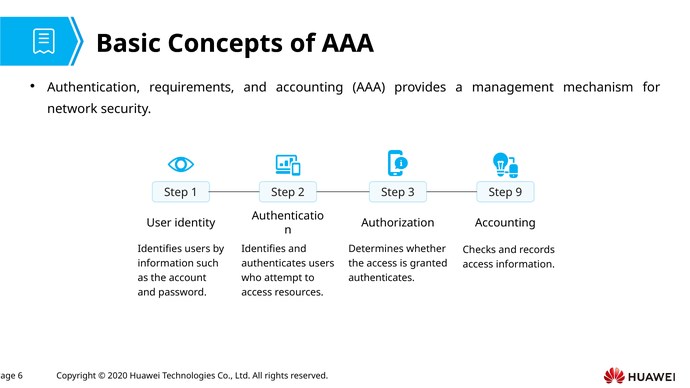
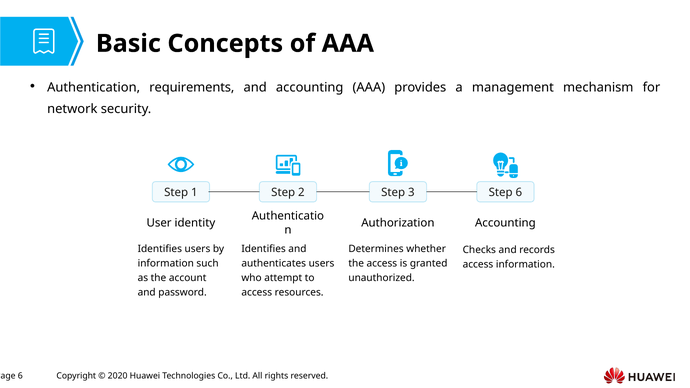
Step 9: 9 -> 6 (519, 193)
authenticates: authenticates -> unauthorized (382, 278)
